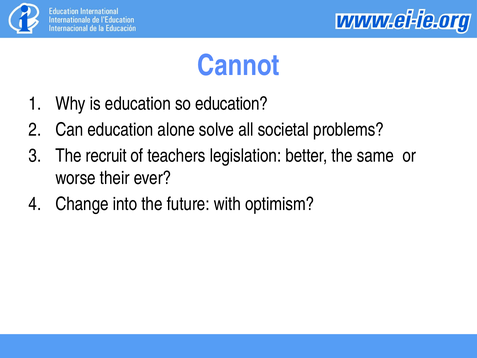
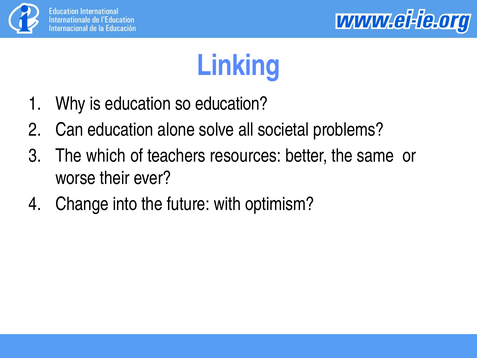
Cannot: Cannot -> Linking (239, 66)
recruit: recruit -> which (106, 156)
legislation: legislation -> resources (245, 156)
